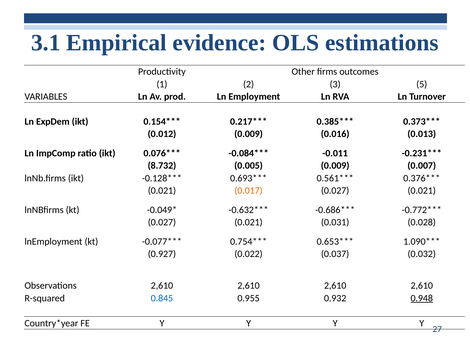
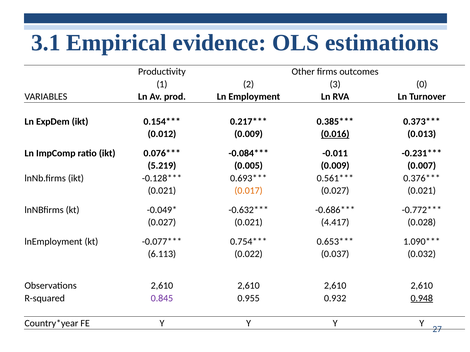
5: 5 -> 0 (422, 84)
0.016 underline: none -> present (335, 134)
8.732: 8.732 -> 5.219 (162, 166)
0.031: 0.031 -> 4.417 (335, 223)
0.927: 0.927 -> 6.113 (162, 254)
0.845 colour: blue -> purple (162, 299)
